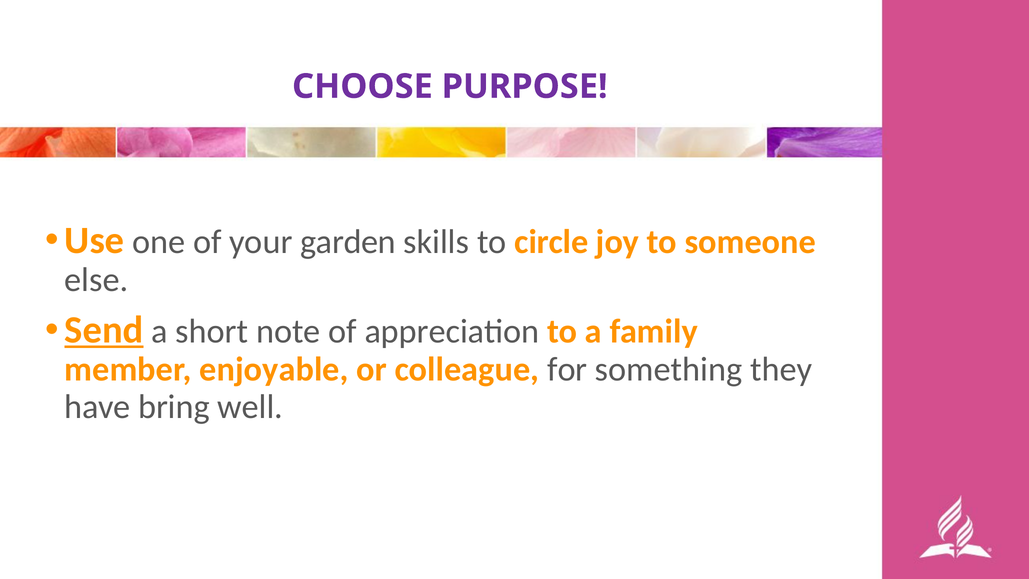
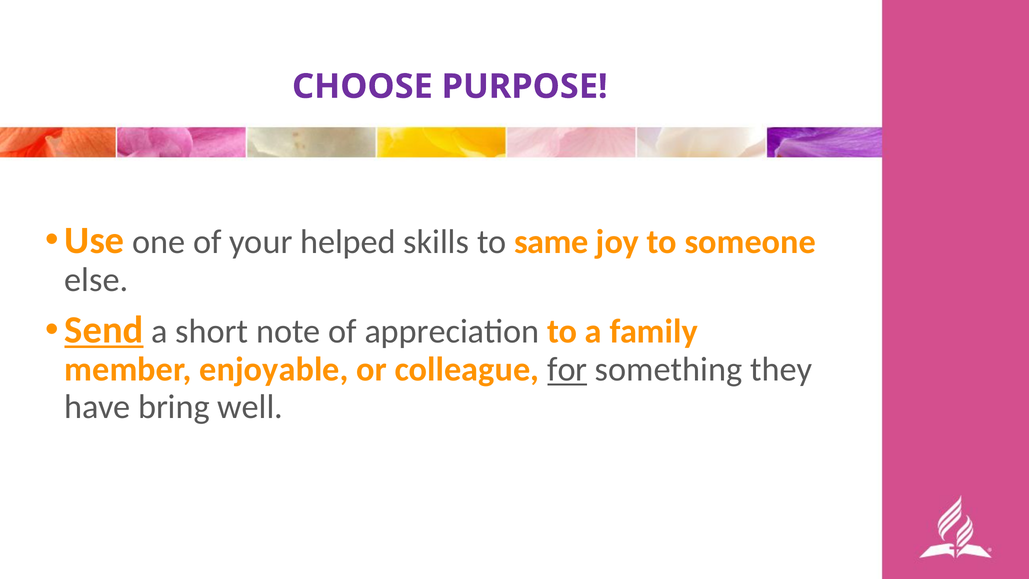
garden: garden -> helped (348, 242)
circle: circle -> same (551, 242)
for underline: none -> present (567, 369)
